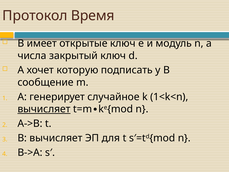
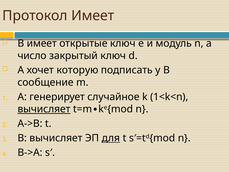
Протокол Время: Время -> Имеет (93, 16)
числа: числа -> число (32, 56)
для underline: none -> present (111, 138)
